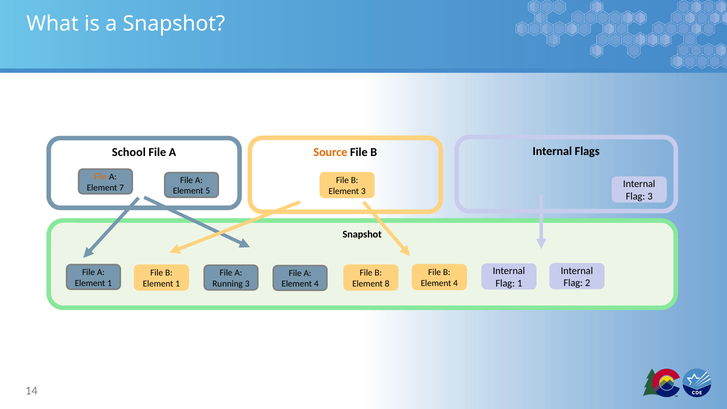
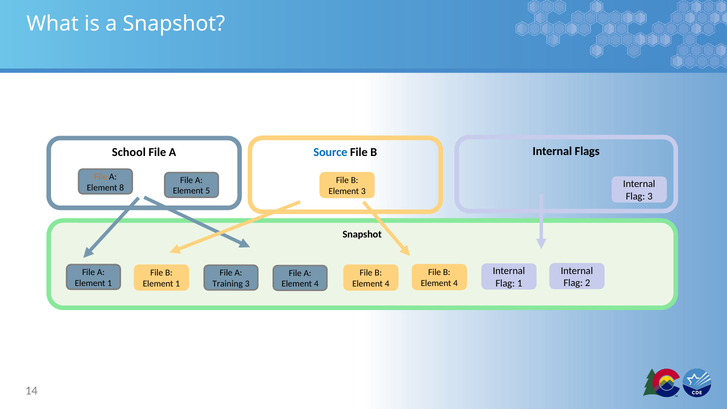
Source colour: orange -> blue (330, 152)
7: 7 -> 8 (122, 187)
Running: Running -> Training (228, 284)
8: 8 -> 4 (387, 284)
